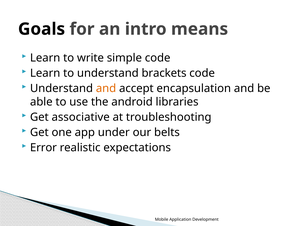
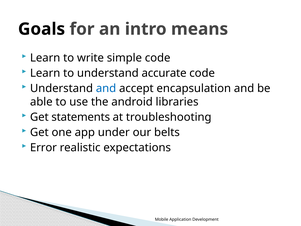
brackets: brackets -> accurate (164, 73)
and colour: orange -> blue (106, 88)
associative: associative -> statements (81, 117)
